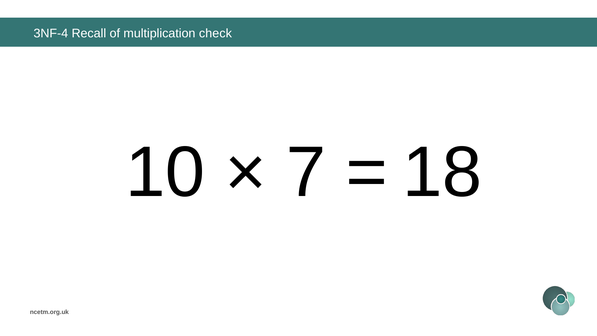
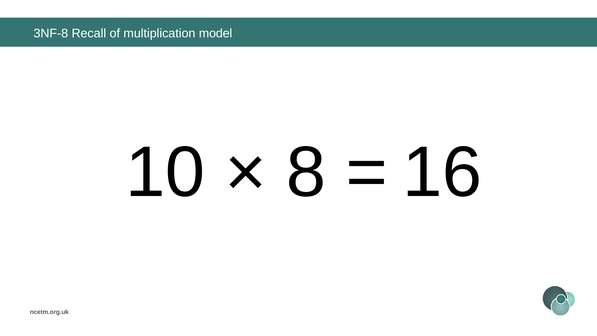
3NF-4: 3NF-4 -> 3NF-8 (51, 33)
check: check -> model (216, 33)
7: 7 -> 8 (306, 172)
18: 18 -> 16 (442, 172)
